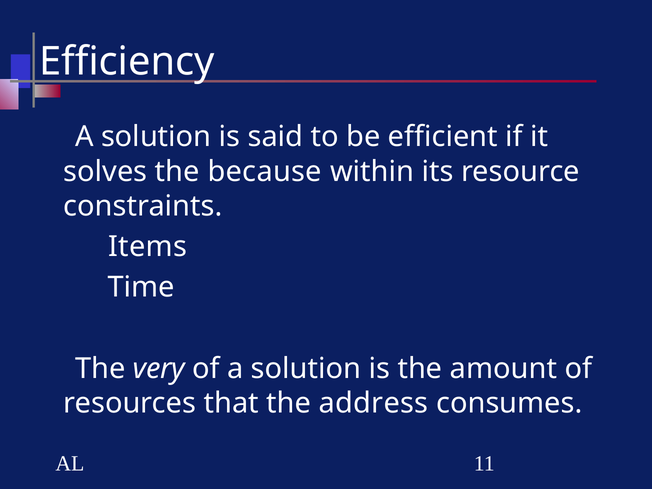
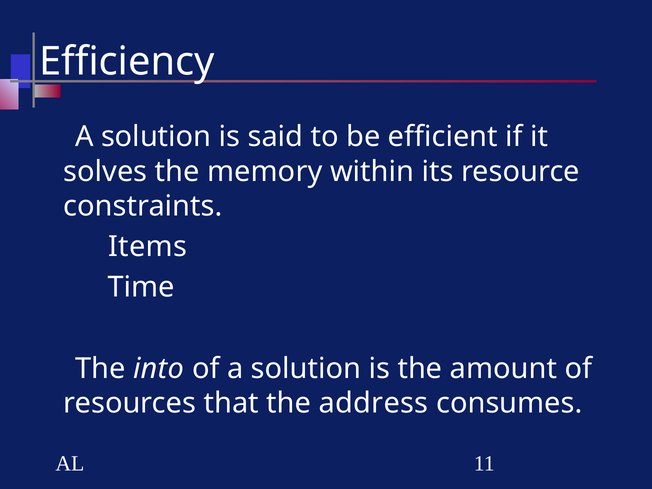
because: because -> memory (265, 171)
very: very -> into (159, 369)
